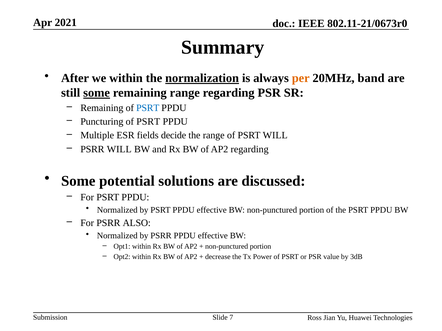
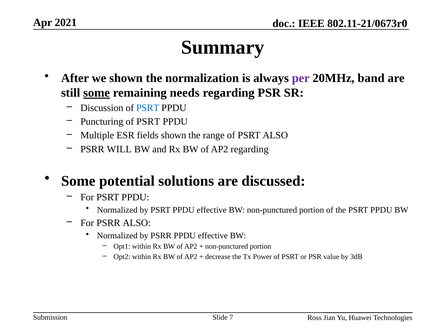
we within: within -> shown (126, 78)
normalization underline: present -> none (202, 78)
per colour: orange -> purple (301, 78)
remaining range: range -> needs (185, 93)
Remaining: Remaining -> Discussion (102, 108)
fields decide: decide -> shown (174, 136)
PSRT WILL: WILL -> ALSO (275, 136)
